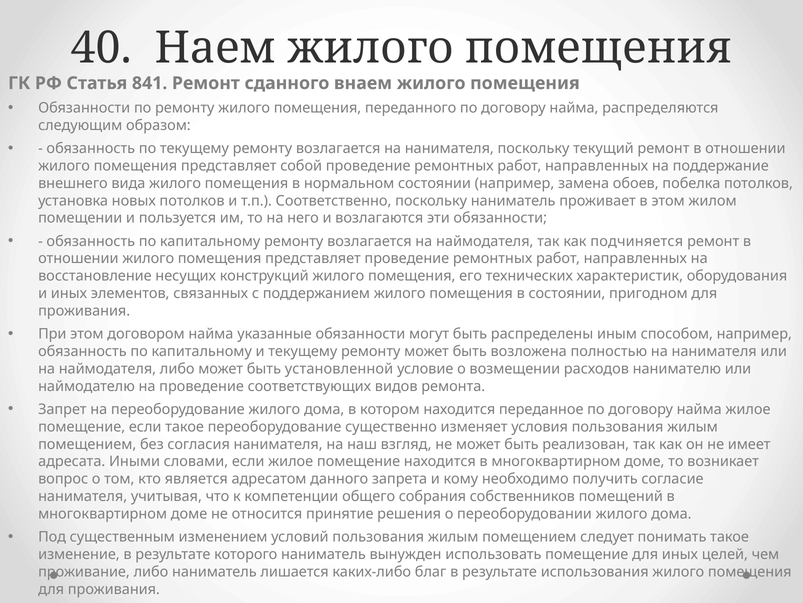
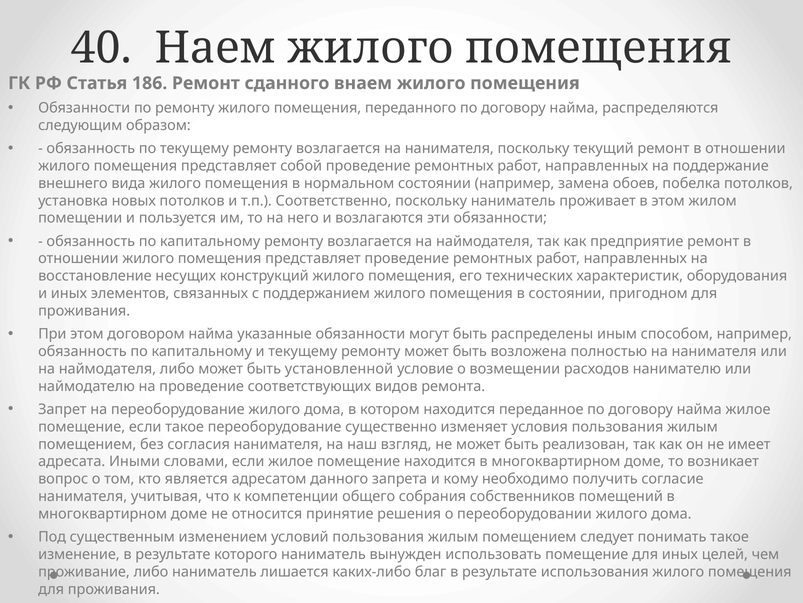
841: 841 -> 186 (150, 83)
подчиняется: подчиняется -> предприятие (637, 241)
